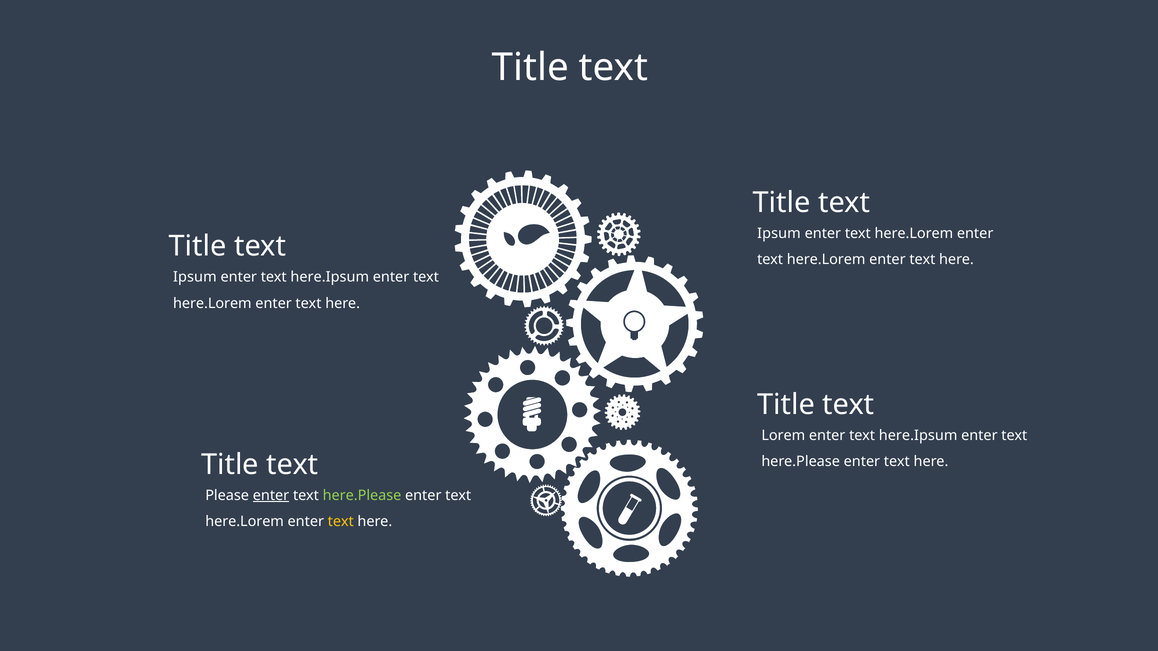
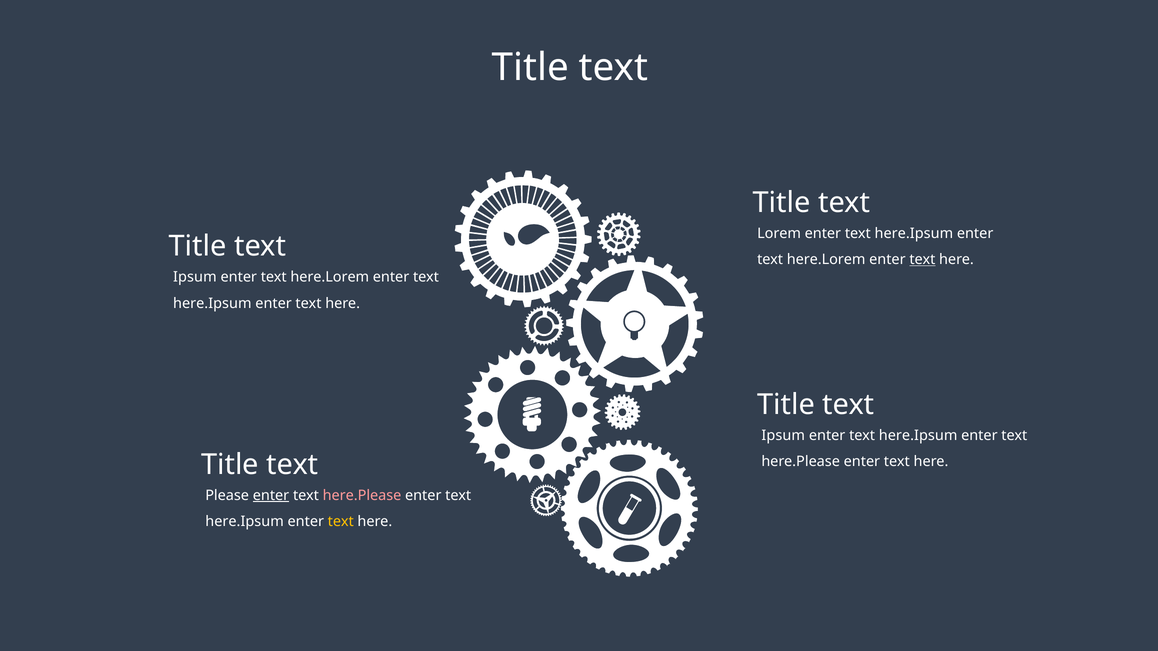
Ipsum: Ipsum -> Lorem (779, 234)
here.Lorem: here.Lorem -> here.Ipsum (914, 234)
text underline: none -> present (922, 260)
here.Ipsum: here.Ipsum -> here.Lorem (330, 277)
here.Lorem: here.Lorem -> here.Ipsum (212, 303)
Lorem: Lorem -> Ipsum (783, 436)
here.Please colour: light green -> pink (362, 496)
here.Lorem: here.Lorem -> here.Ipsum (245, 522)
